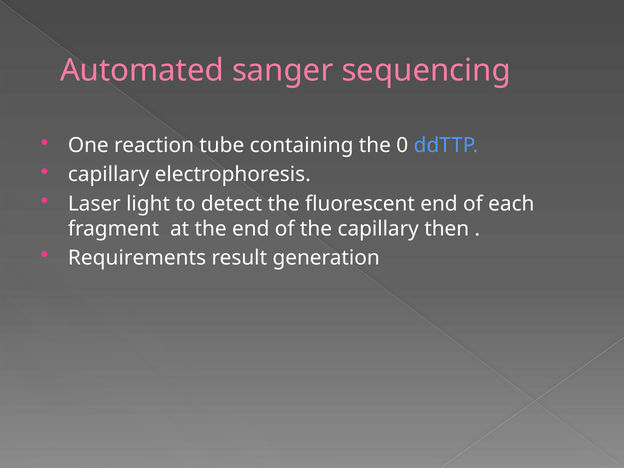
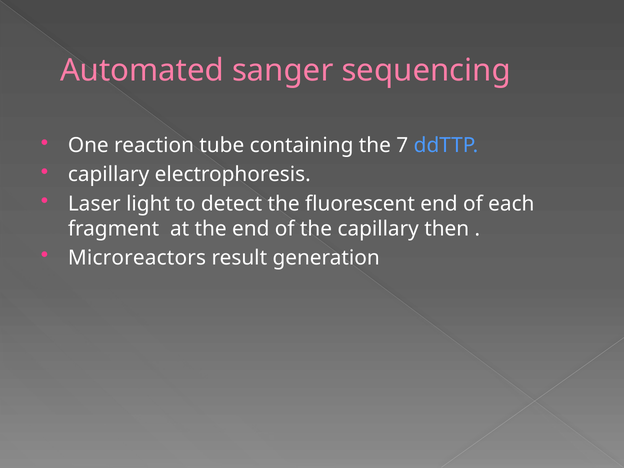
0: 0 -> 7 (402, 145)
Requirements: Requirements -> Microreactors (137, 258)
